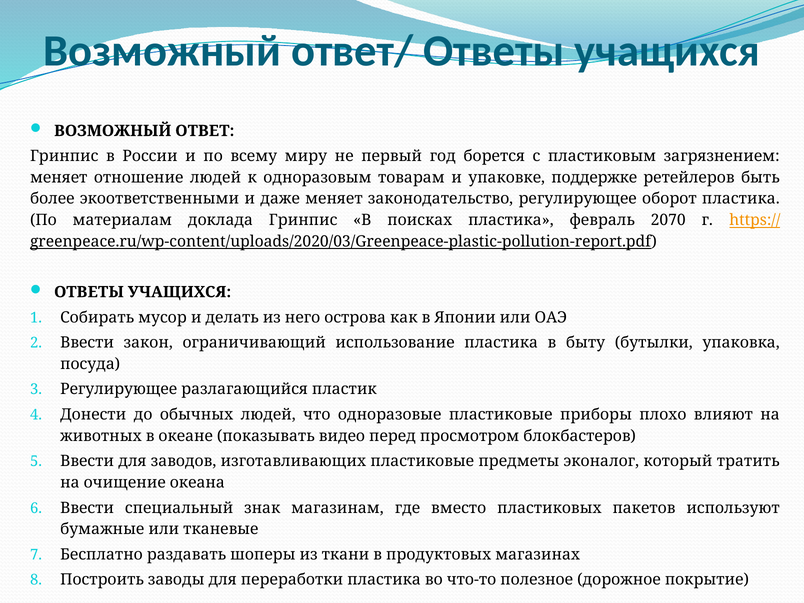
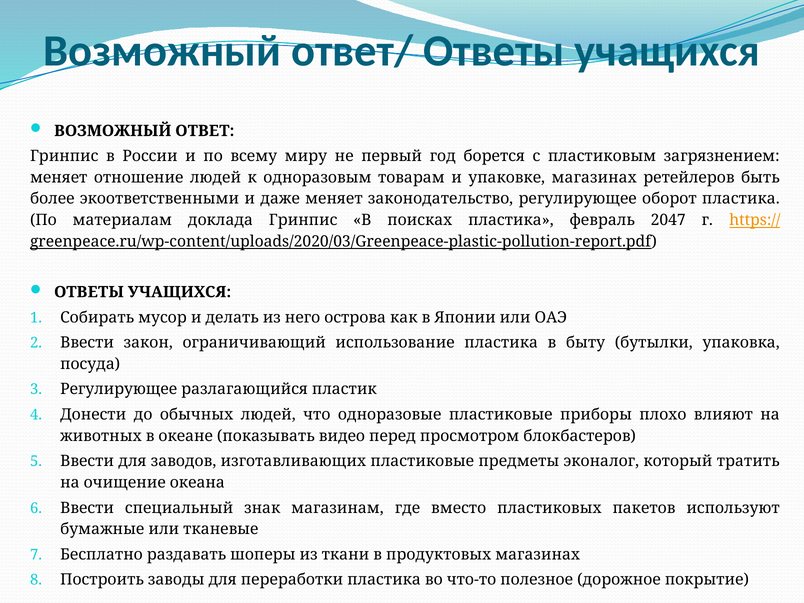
упаковке поддержке: поддержке -> магазинах (594, 177)
2070: 2070 -> 2047 (668, 220)
